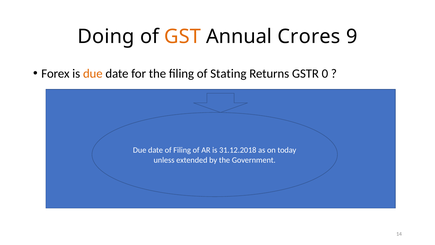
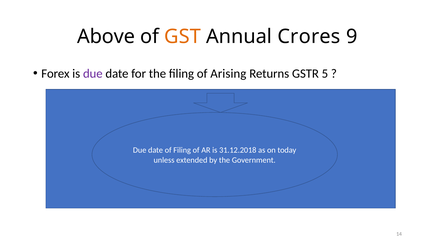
Doing: Doing -> Above (106, 37)
due colour: orange -> purple (93, 74)
Stating: Stating -> Arising (228, 74)
0: 0 -> 5 (325, 74)
